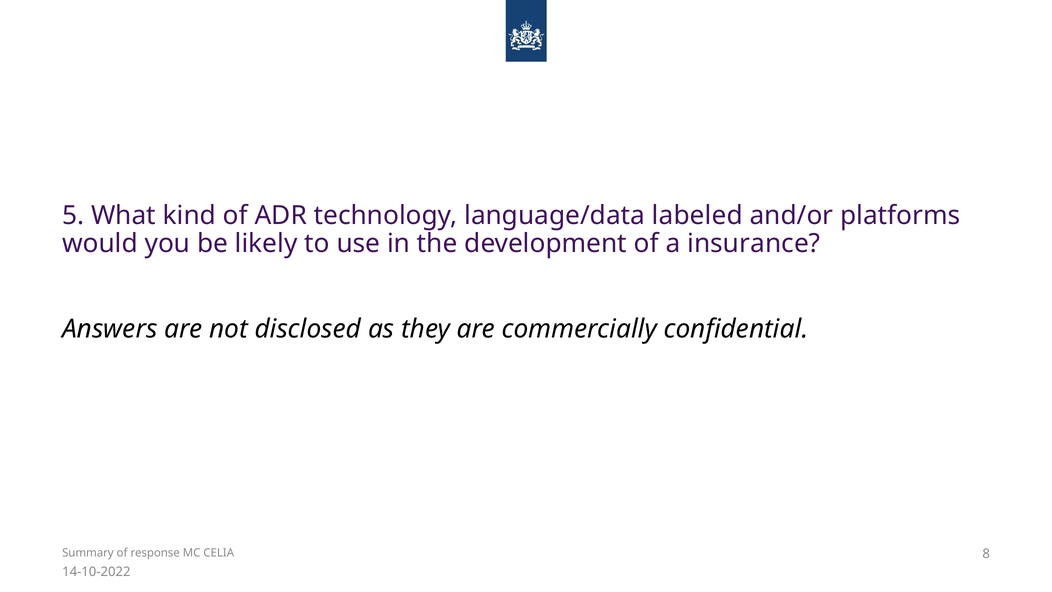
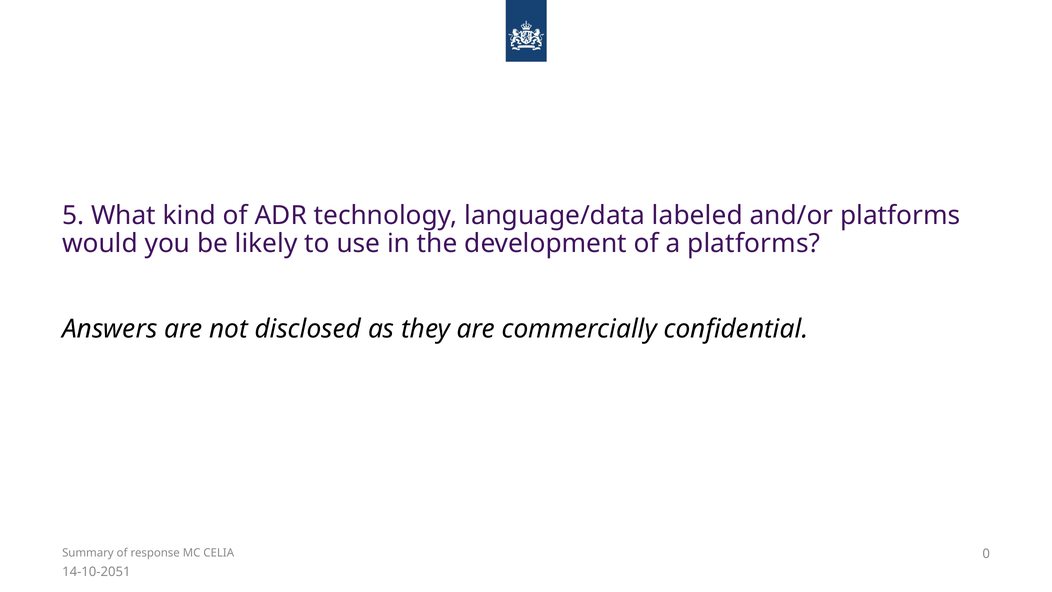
a insurance: insurance -> platforms (754, 244)
8: 8 -> 0 (986, 554)
14-10-2022: 14-10-2022 -> 14-10-2051 (96, 571)
